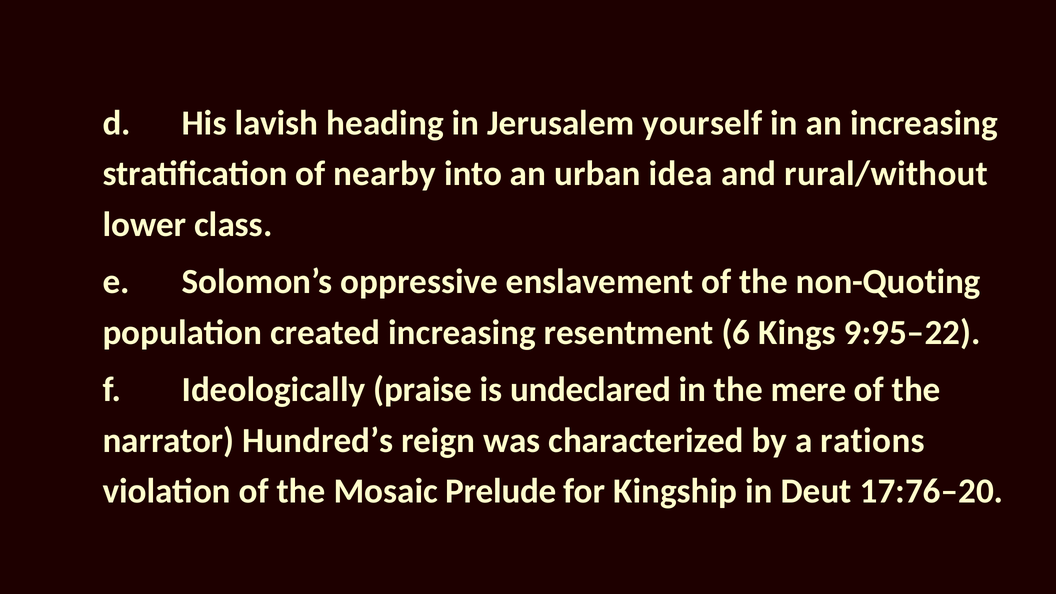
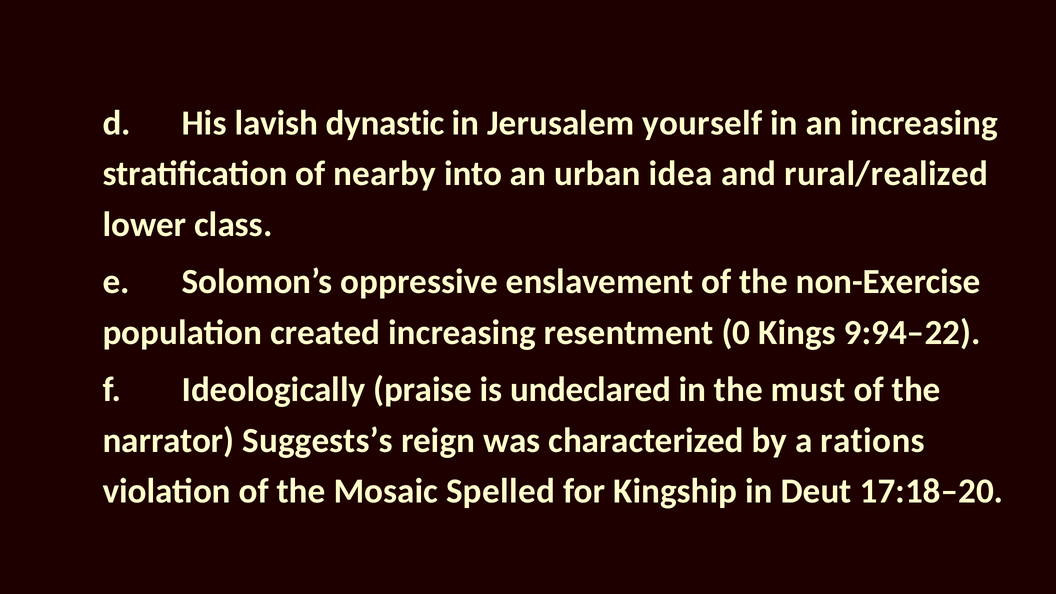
heading: heading -> dynastic (385, 123)
rural/without: rural/without -> rural/realized (886, 174)
non-Quoting: non-Quoting -> non-Exercise (888, 282)
6: 6 -> 0 (736, 333)
9:95–22: 9:95–22 -> 9:94–22 (912, 333)
mere: mere -> must (808, 390)
Hundred’s: Hundred’s -> Suggests’s (318, 441)
Prelude: Prelude -> Spelled (501, 491)
17:76–20: 17:76–20 -> 17:18–20 (932, 491)
